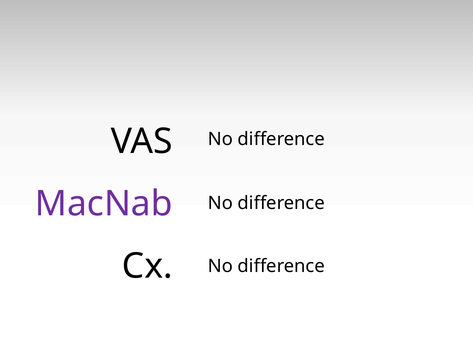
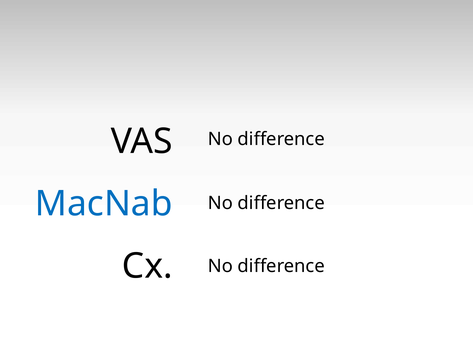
MacNab colour: purple -> blue (104, 204)
